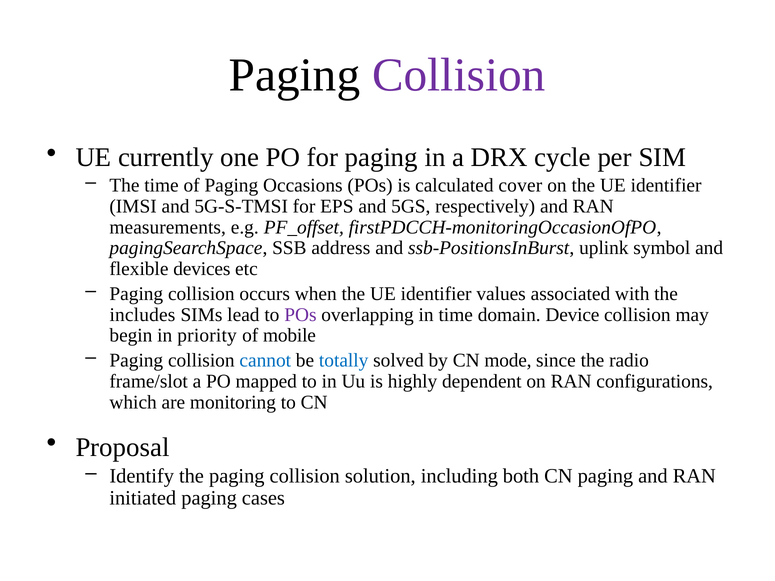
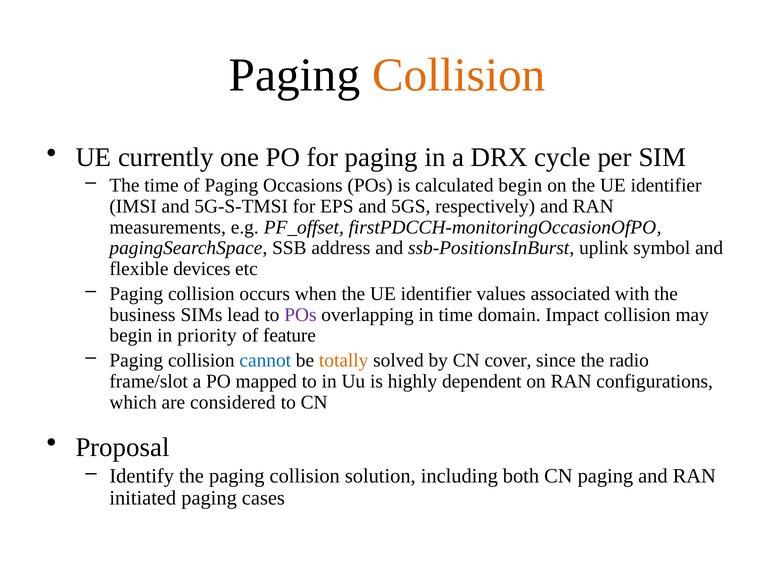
Collision colour: purple -> orange (459, 75)
calculated cover: cover -> begin (520, 185)
includes: includes -> business (142, 315)
Device: Device -> Impact (572, 315)
mobile: mobile -> feature (289, 336)
totally colour: blue -> orange (344, 361)
mode: mode -> cover (508, 361)
monitoring: monitoring -> considered (233, 402)
